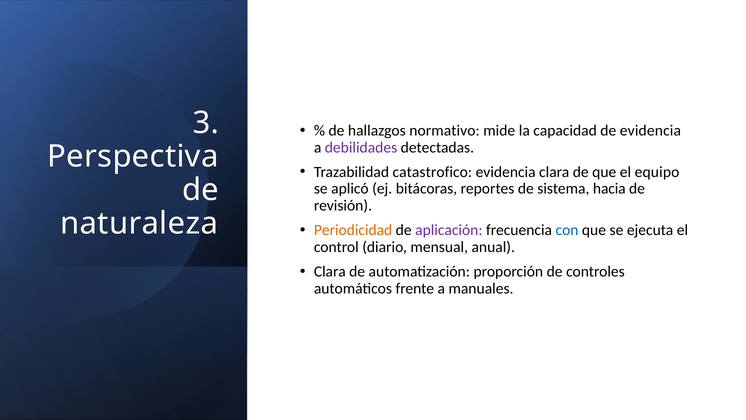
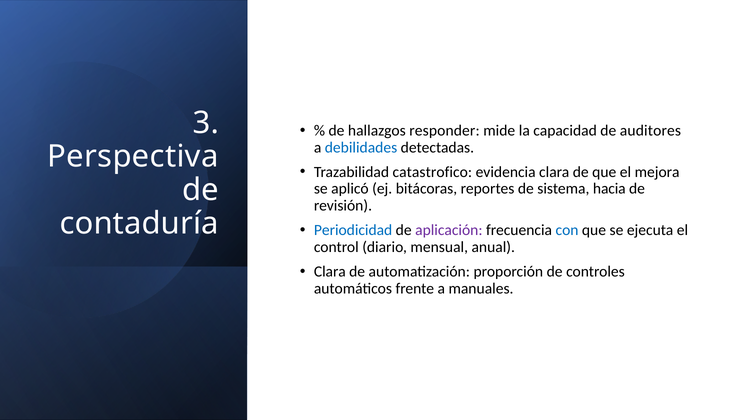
normativo: normativo -> responder (444, 130)
de evidencia: evidencia -> auditores (650, 130)
debilidades colour: purple -> blue (361, 147)
equipo: equipo -> mejora (657, 172)
naturaleza: naturaleza -> contaduría (139, 223)
Periodicidad colour: orange -> blue (353, 230)
